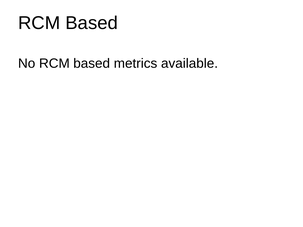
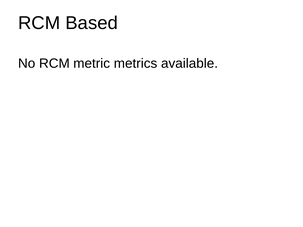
No RCM based: based -> metric (92, 64)
